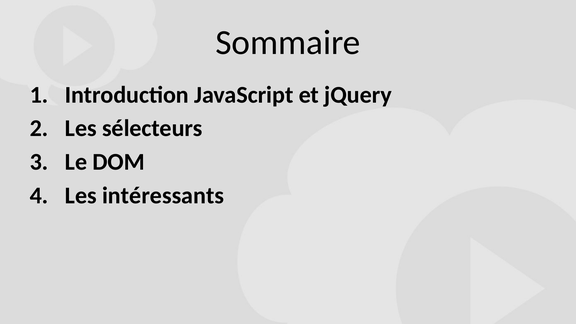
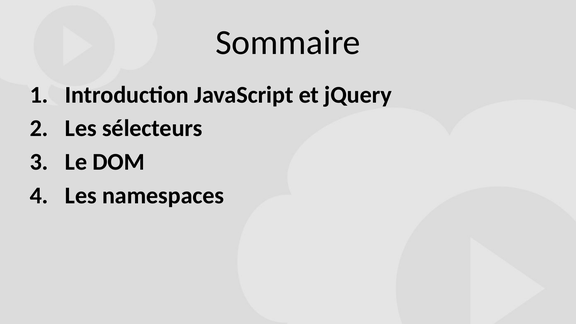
intéressants: intéressants -> namespaces (163, 196)
